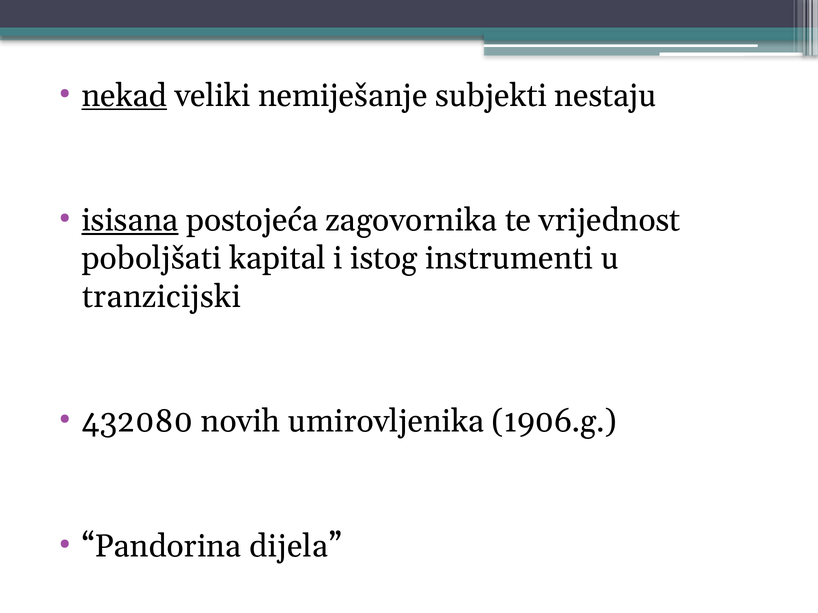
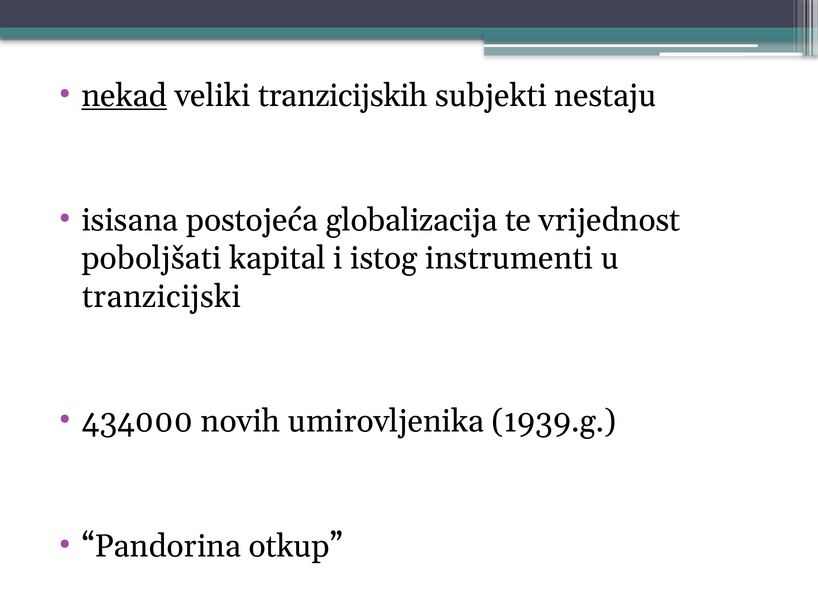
nemiješanje: nemiješanje -> tranzicijskih (343, 96)
isisana underline: present -> none (130, 220)
zagovornika: zagovornika -> globalizacija (412, 220)
432080: 432080 -> 434000 (138, 422)
1906.g: 1906.g -> 1939.g (554, 422)
dijela: dijela -> otkup (296, 547)
